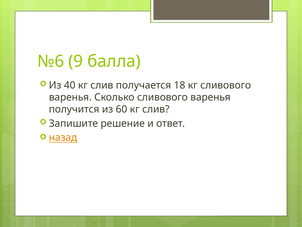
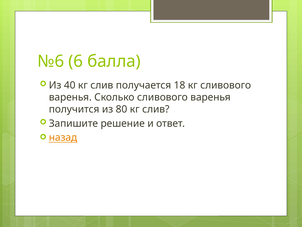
9: 9 -> 6 (76, 61)
60: 60 -> 80 (122, 109)
